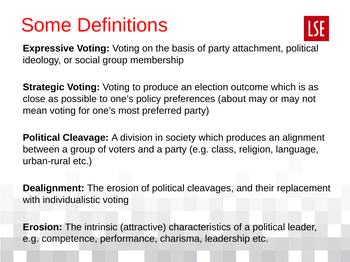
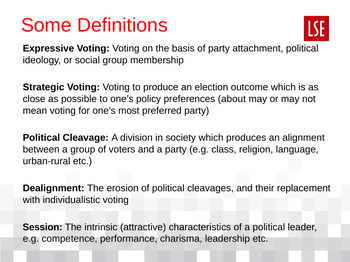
Erosion: Erosion -> Session (43, 228)
